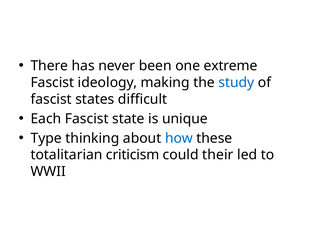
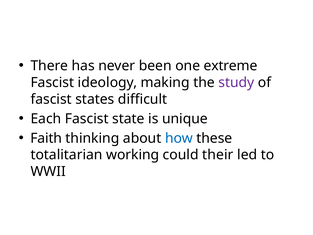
study colour: blue -> purple (236, 82)
Type: Type -> Faith (46, 138)
criticism: criticism -> working (133, 155)
